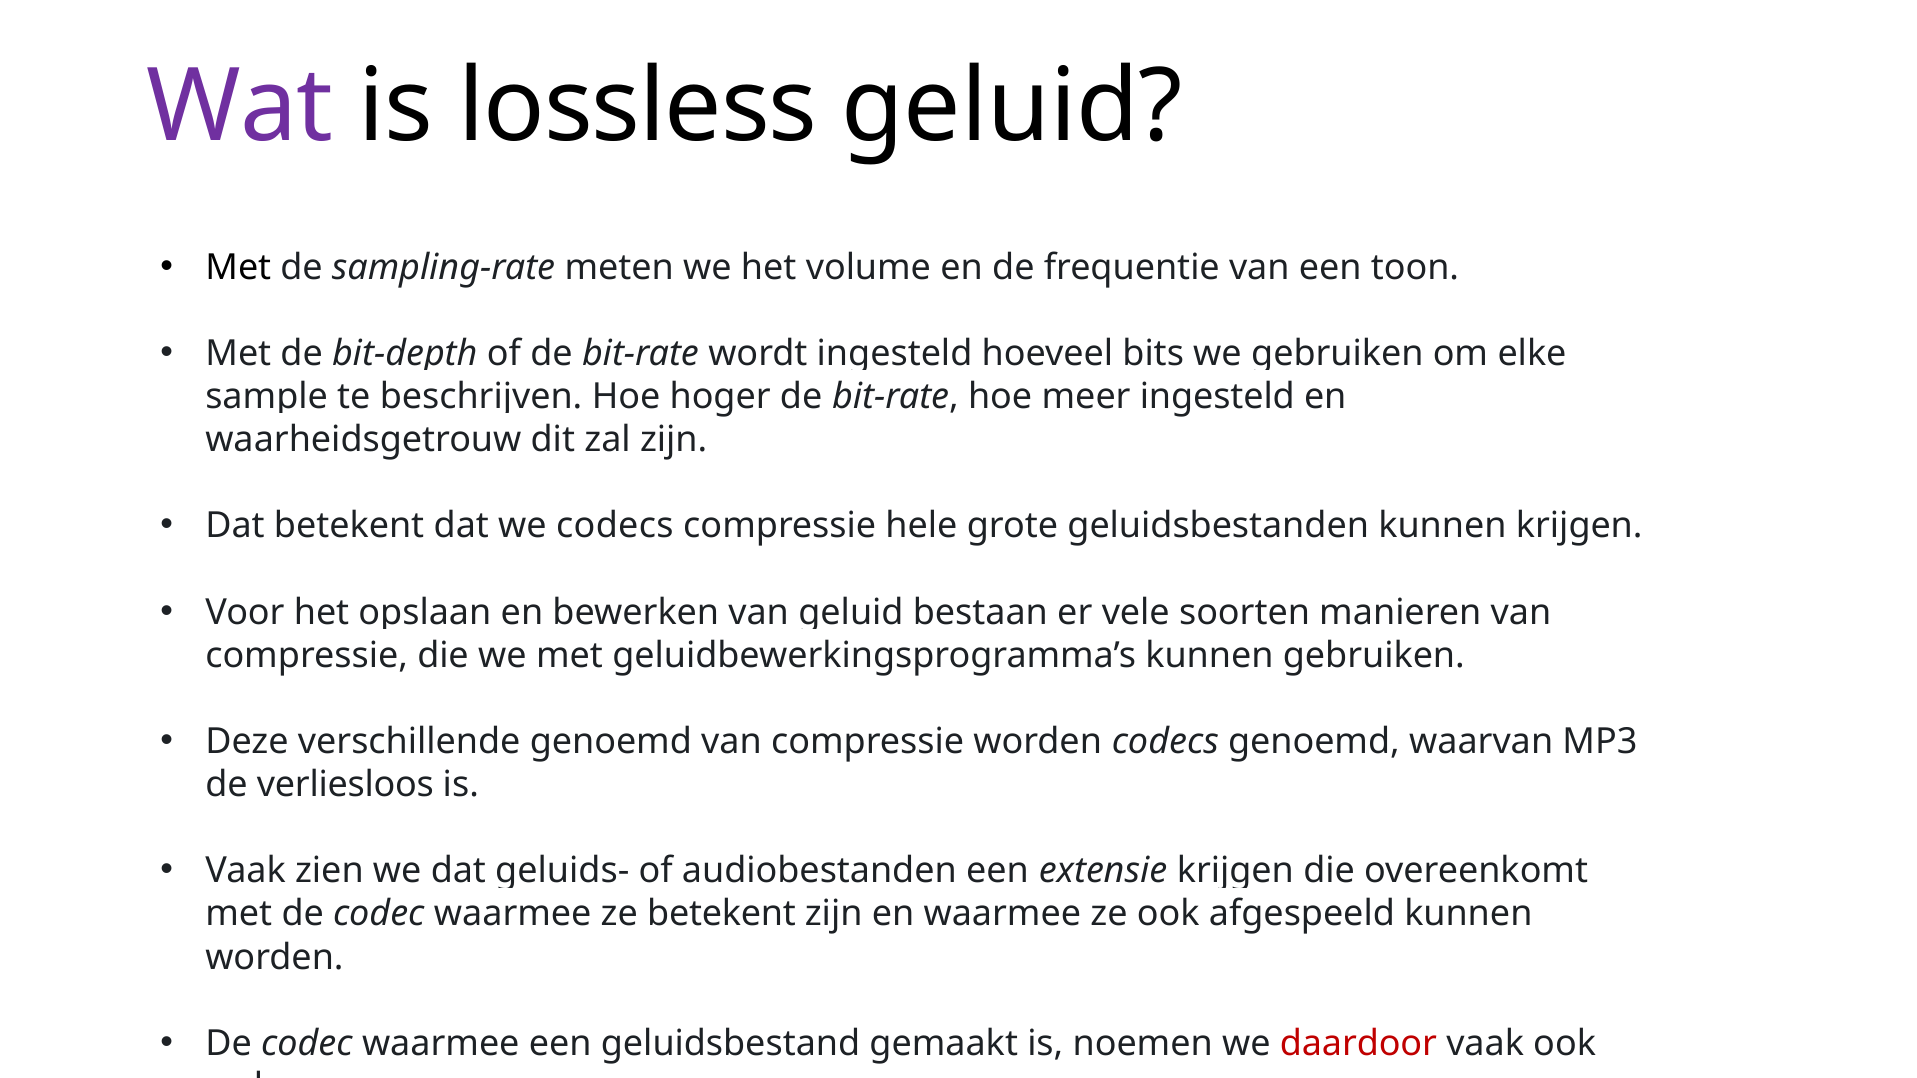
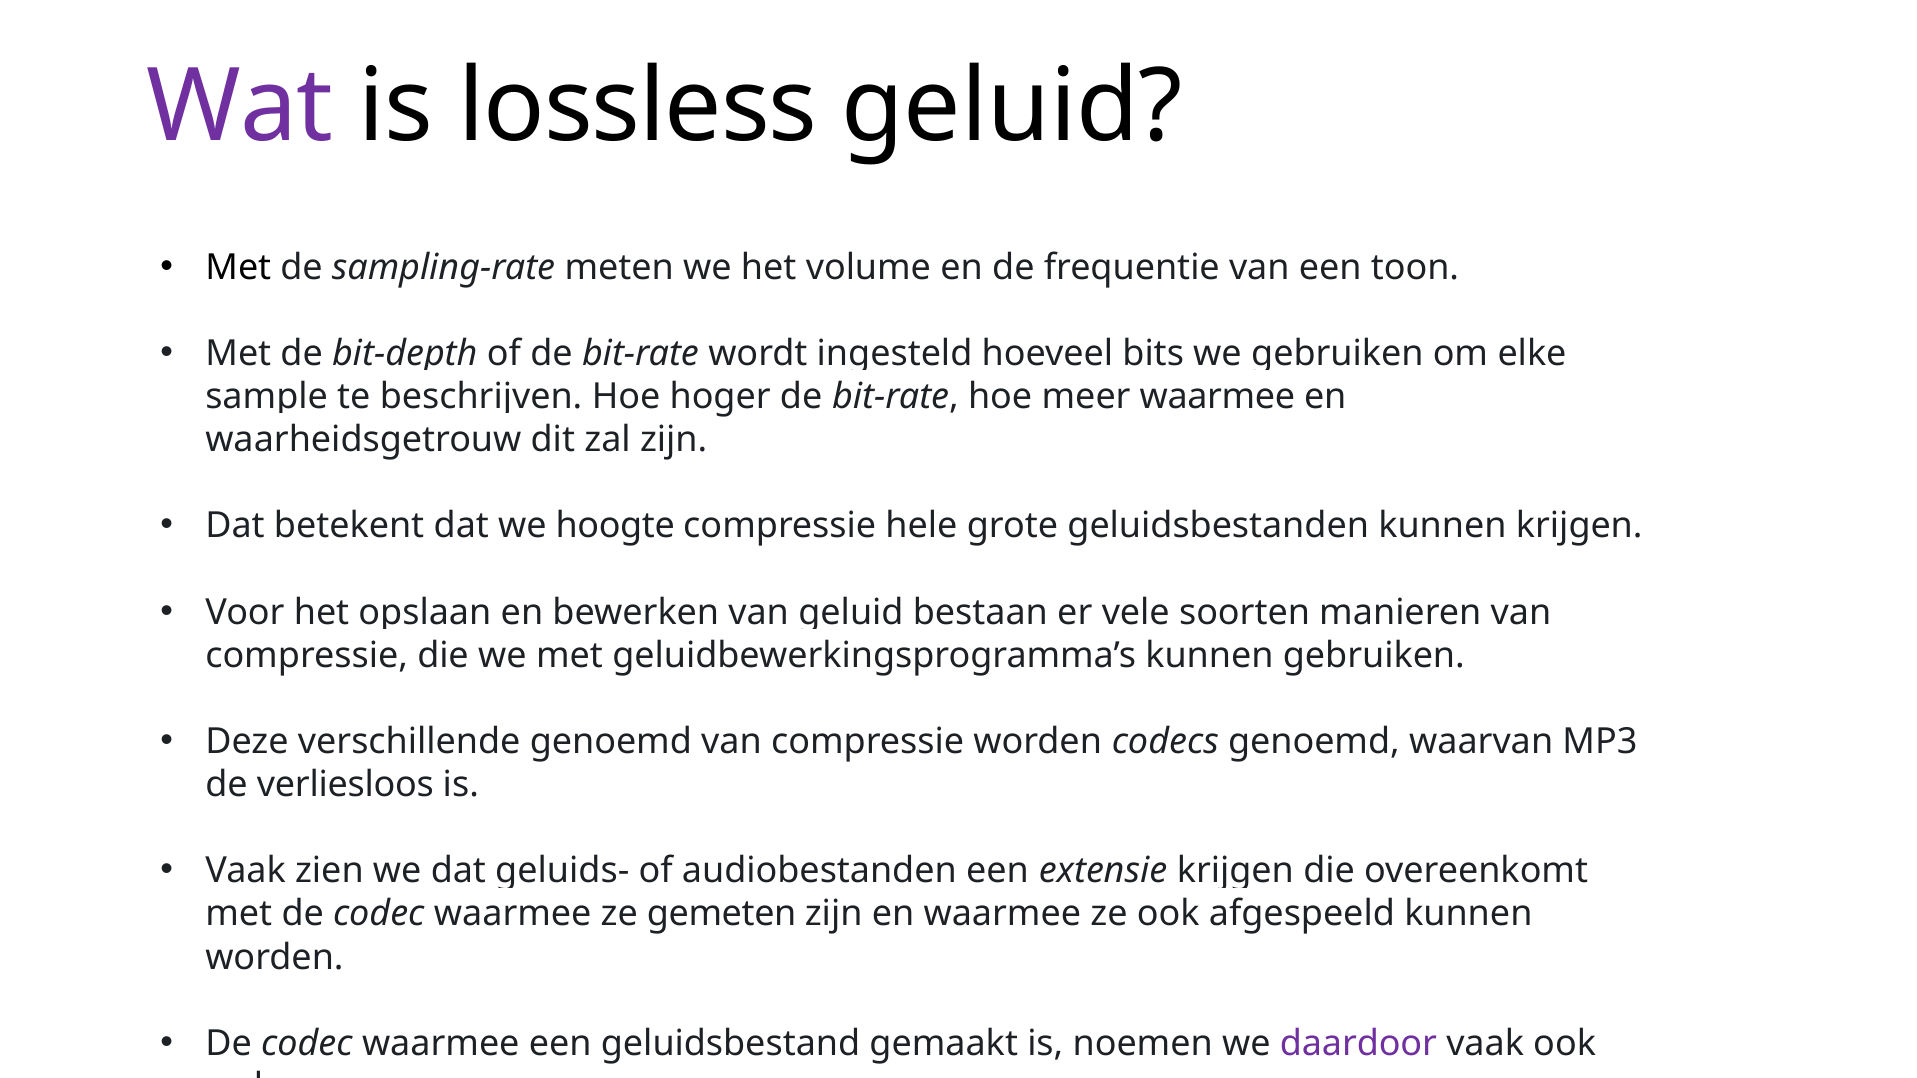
meer ingesteld: ingesteld -> waarmee (1217, 397)
we codecs: codecs -> hoogte (615, 526)
ze betekent: betekent -> gemeten (722, 914)
daardoor colour: red -> purple (1358, 1044)
